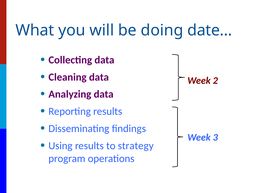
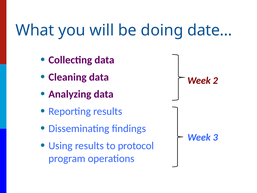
strategy: strategy -> protocol (136, 146)
